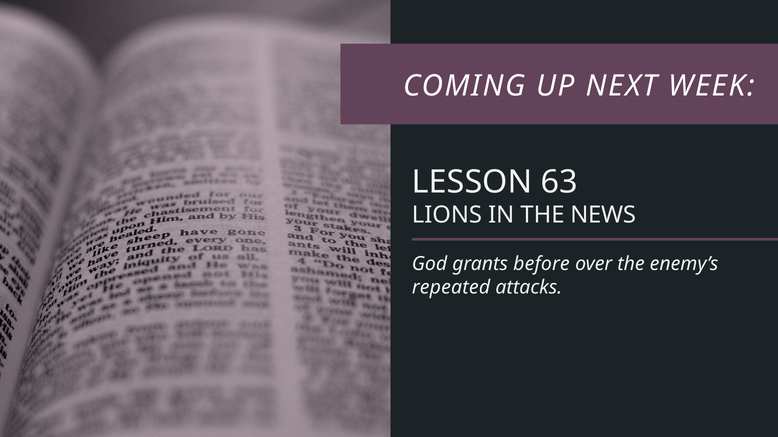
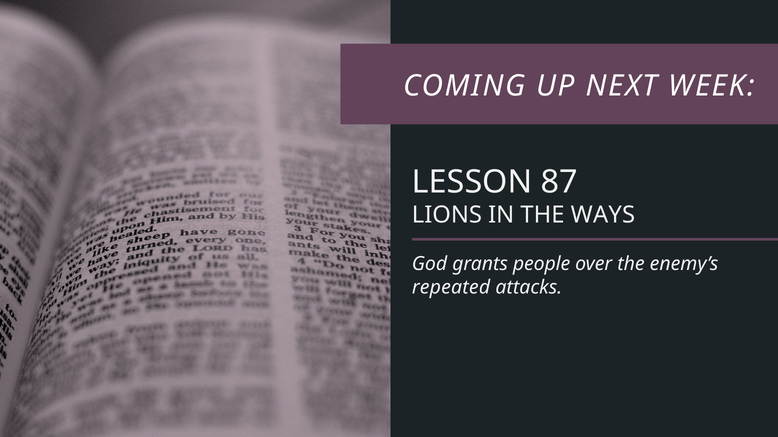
63: 63 -> 87 (559, 182)
NEWS: NEWS -> WAYS (603, 215)
before: before -> people (542, 264)
